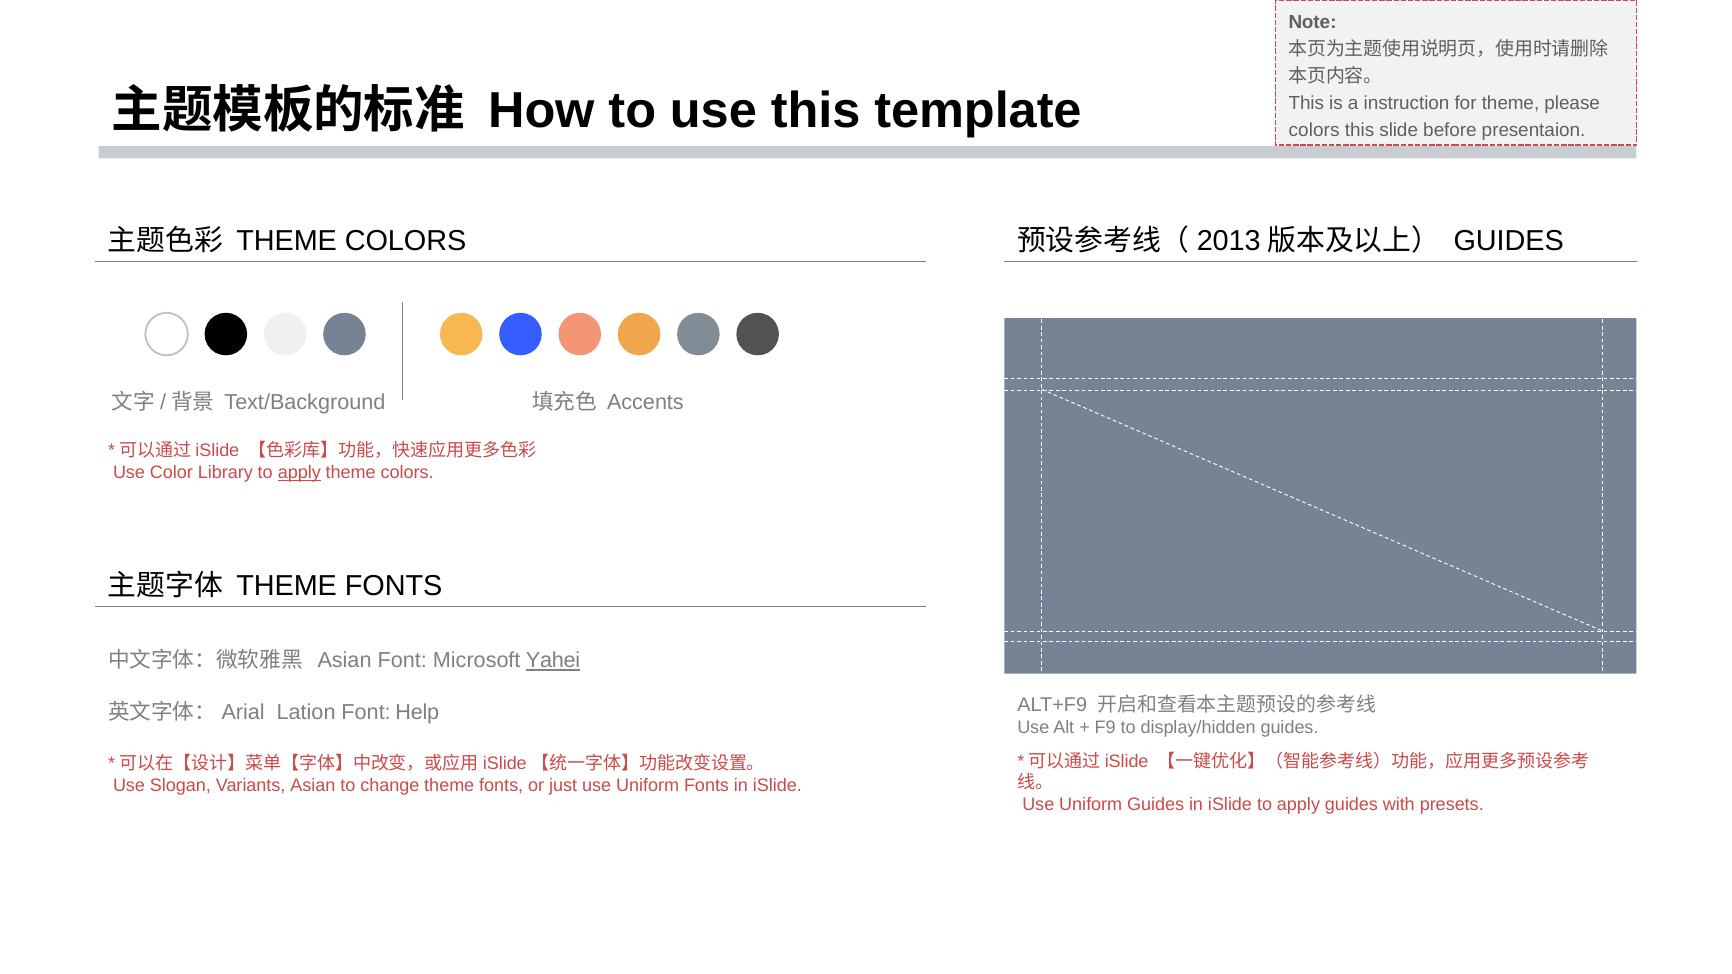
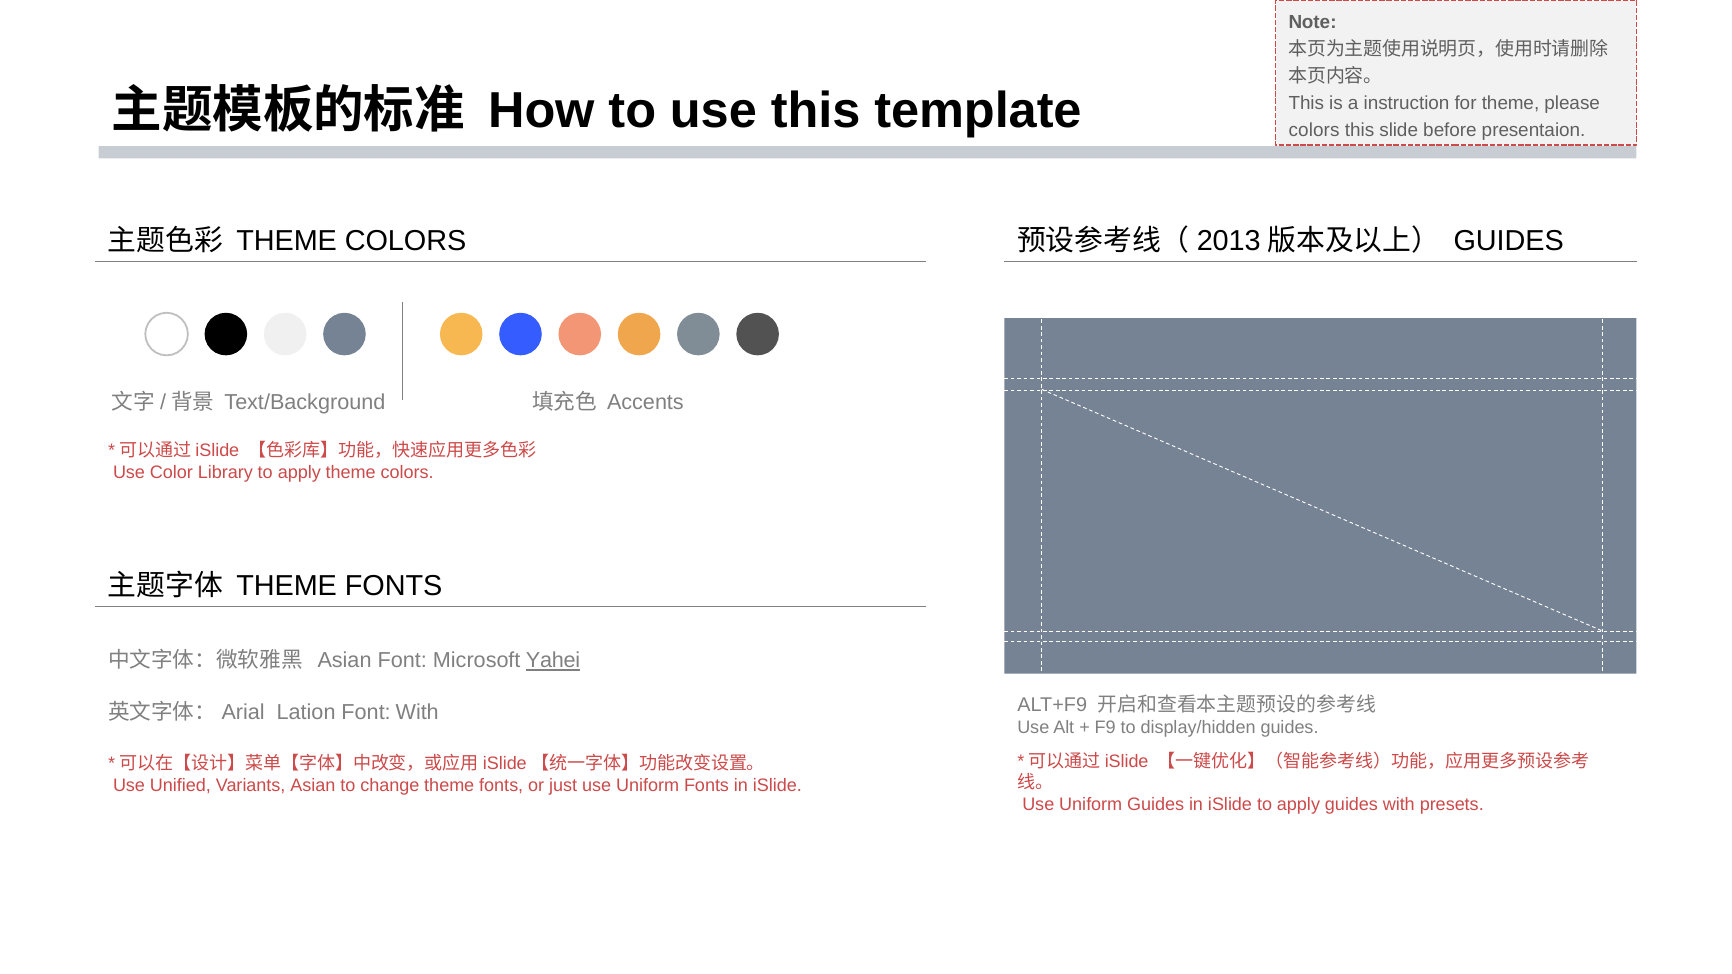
apply underline: present -> none (299, 473)
Font Help: Help -> With (417, 713)
Slogan: Slogan -> Unified (180, 785)
